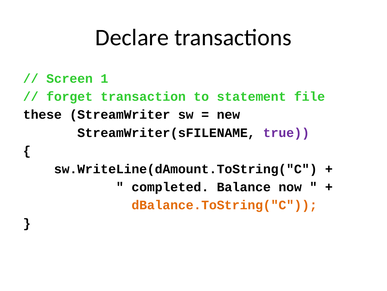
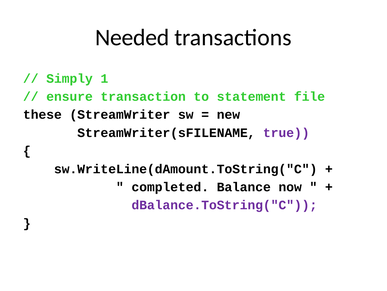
Declare: Declare -> Needed (132, 37)
Screen: Screen -> Simply (70, 78)
forget: forget -> ensure (70, 96)
dBalance.ToString("C colour: orange -> purple (224, 205)
